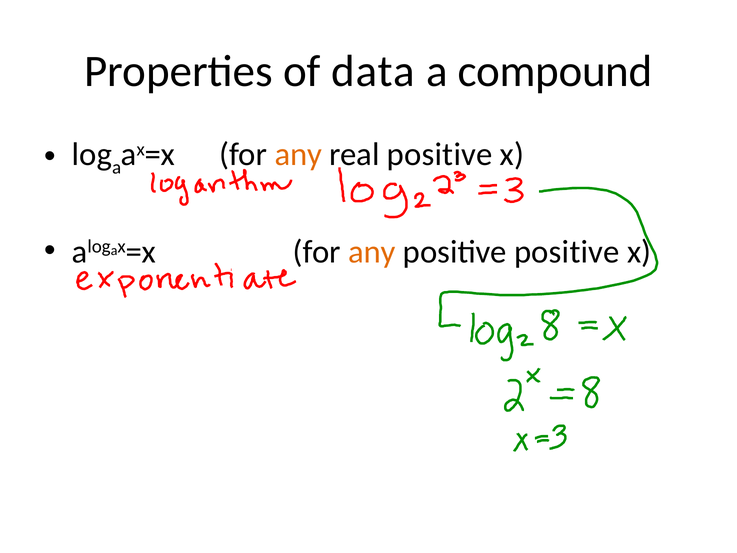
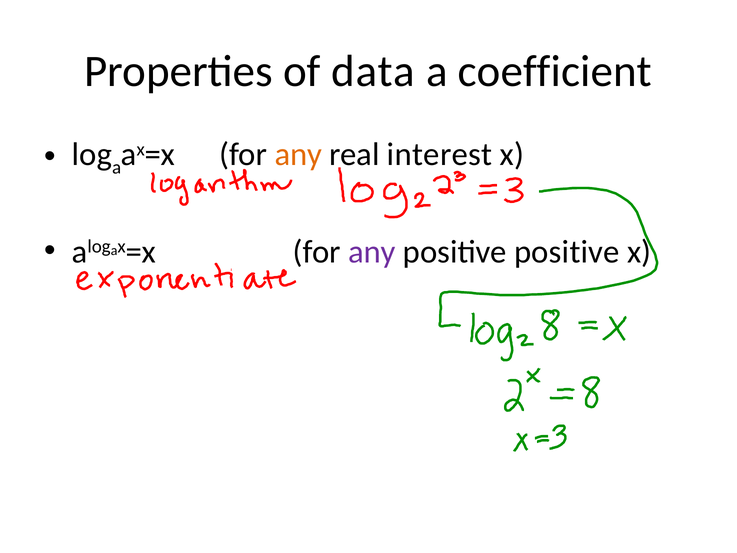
compound: compound -> coefficient (555, 71)
real positive: positive -> interest (440, 155)
any colour: orange -> purple (372, 252)
